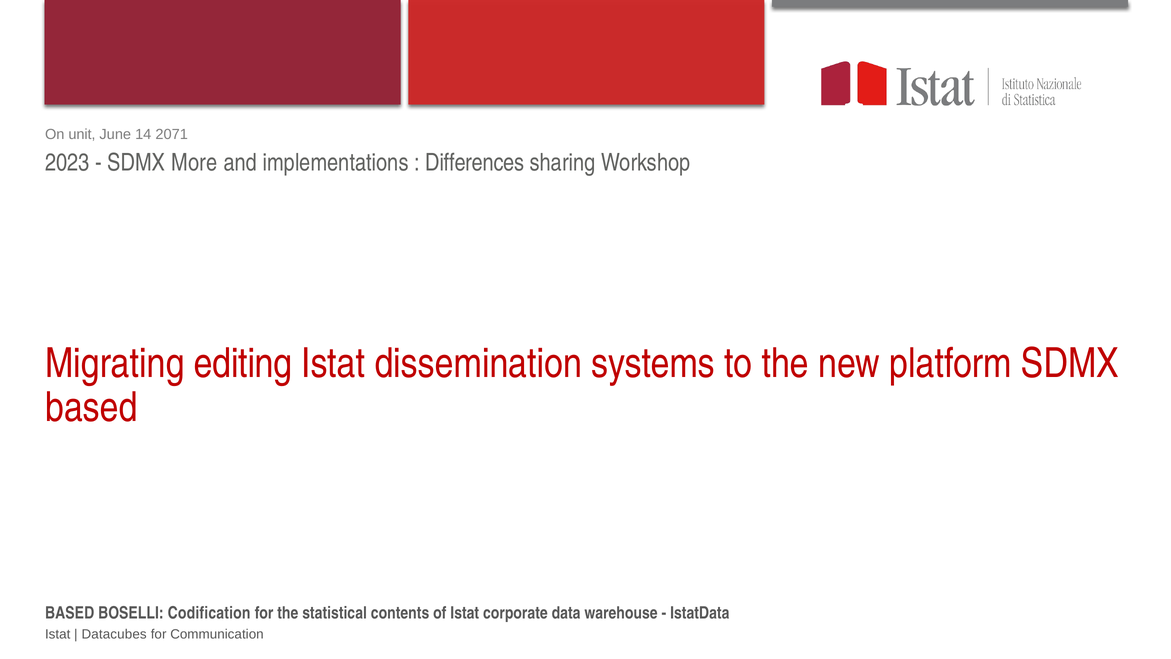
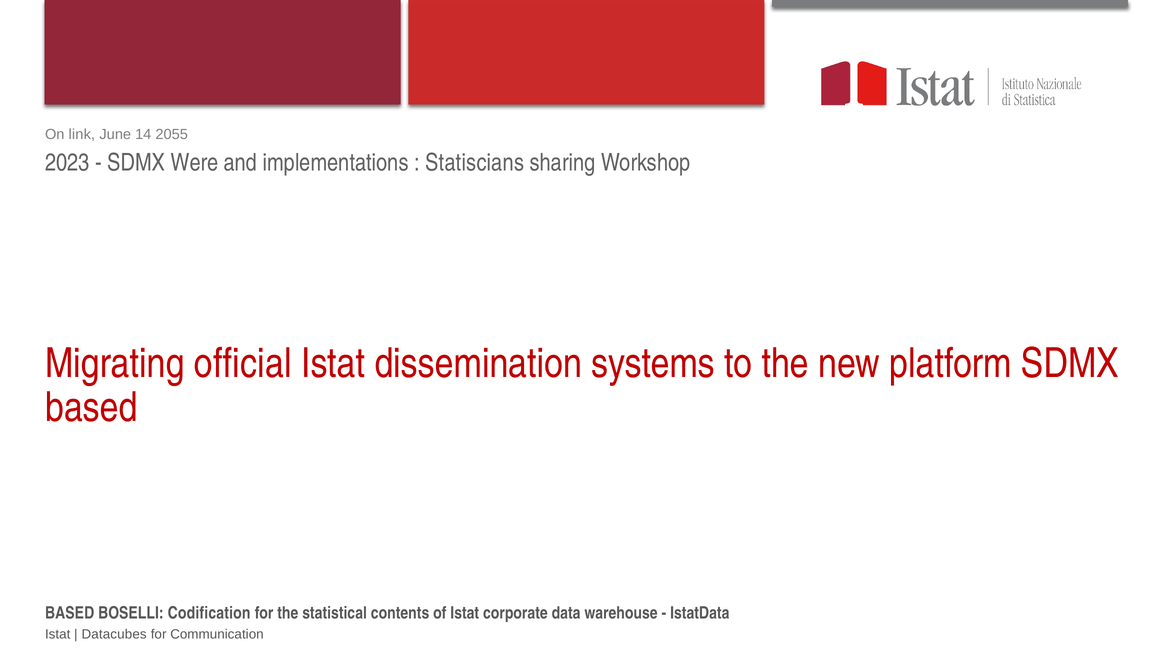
unit: unit -> link (82, 134)
2071: 2071 -> 2055 (172, 134)
More: More -> Were (195, 163)
Differences: Differences -> Statiscians (475, 163)
editing: editing -> official (243, 363)
